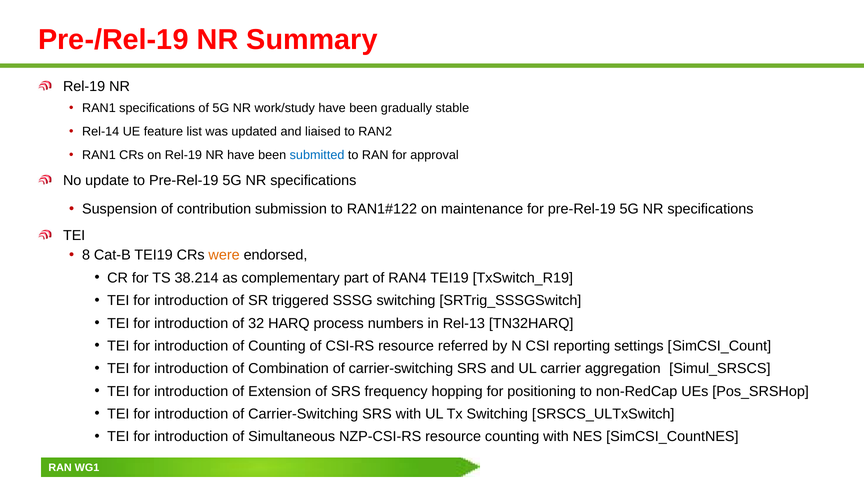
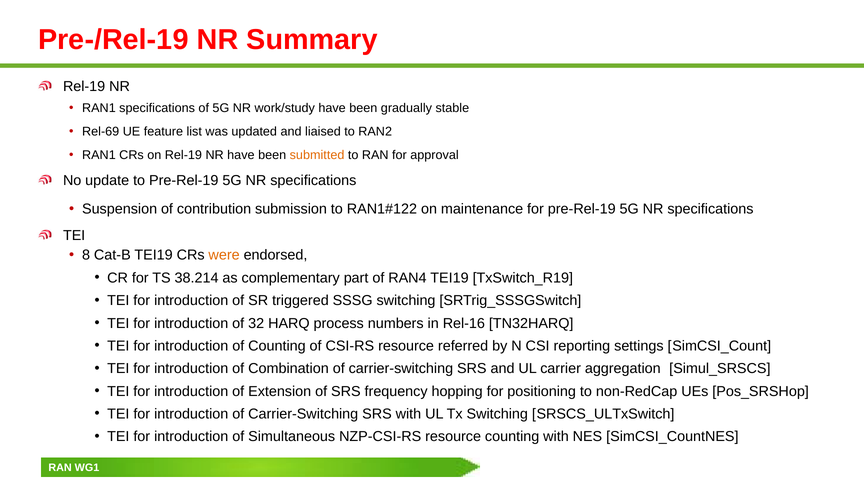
Rel-14: Rel-14 -> Rel-69 (101, 132)
submitted colour: blue -> orange (317, 155)
Rel-13: Rel-13 -> Rel-16 (464, 323)
